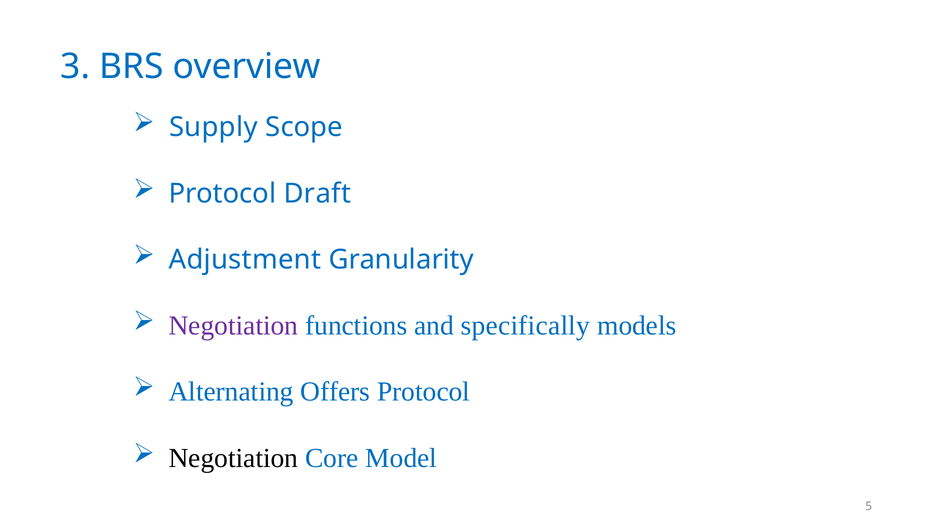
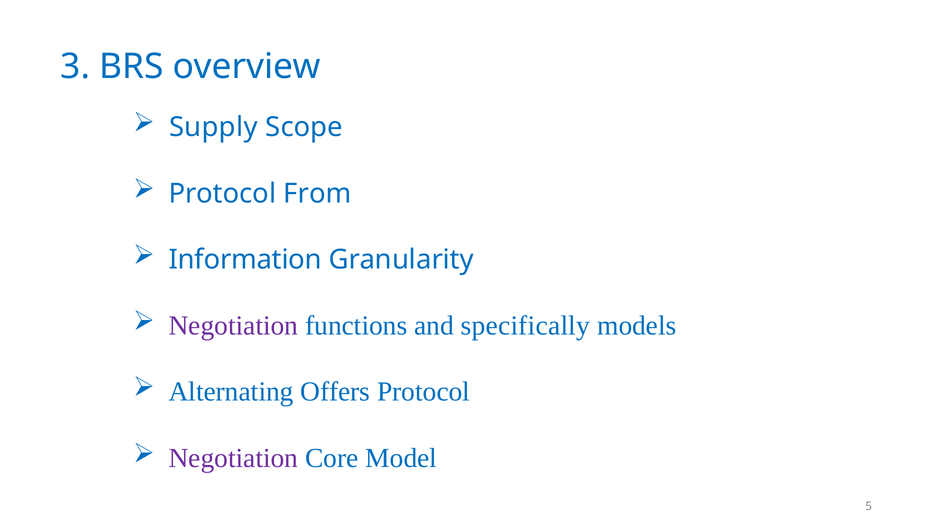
Draft: Draft -> From (317, 193)
Adjustment: Adjustment -> Information (245, 260)
Negotiation colour: black -> purple (233, 458)
